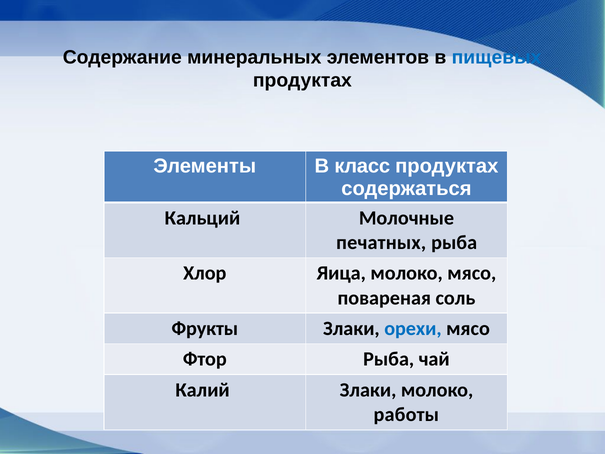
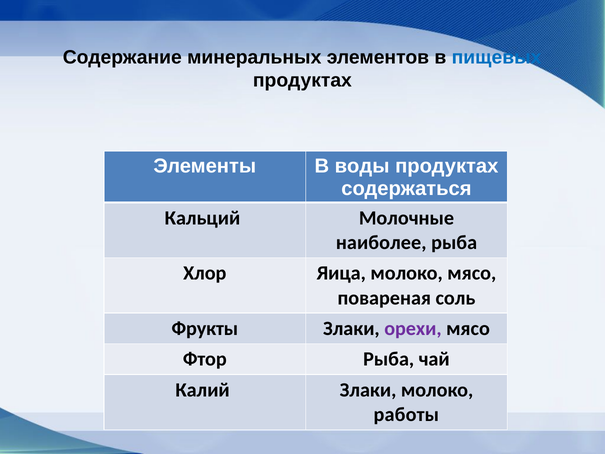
класс: класс -> воды (362, 166)
печатных: печатных -> наиболее (381, 242)
орехи colour: blue -> purple (413, 328)
